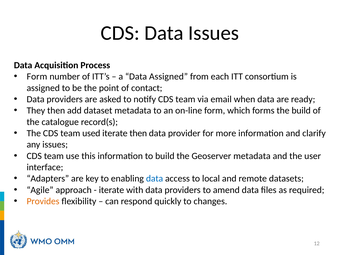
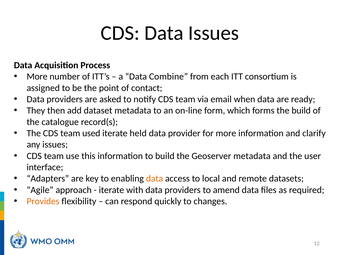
Form: Form -> More (37, 77)
Data Assigned: Assigned -> Combine (168, 77)
iterate then: then -> held (138, 133)
data colour: blue -> orange (155, 179)
